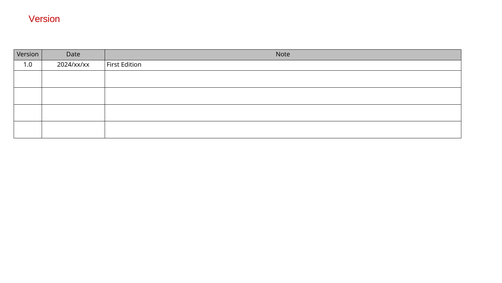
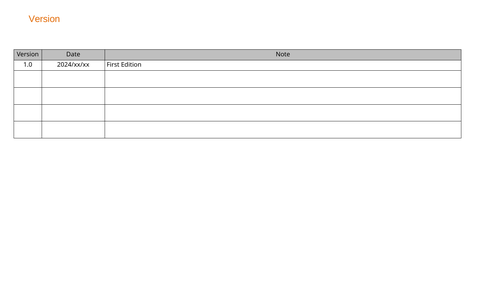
Version colour: red -> orange (44, 19)
